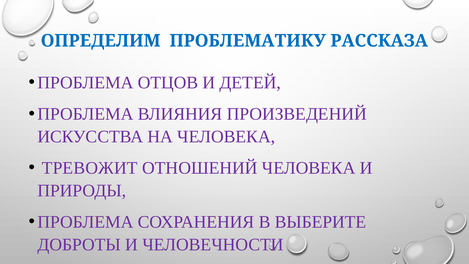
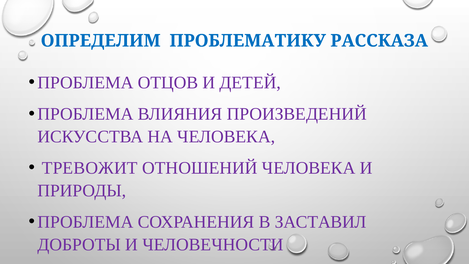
ВЫБЕРИТЕ: ВЫБЕРИТЕ -> ЗАСТАВИЛ (321, 222)
